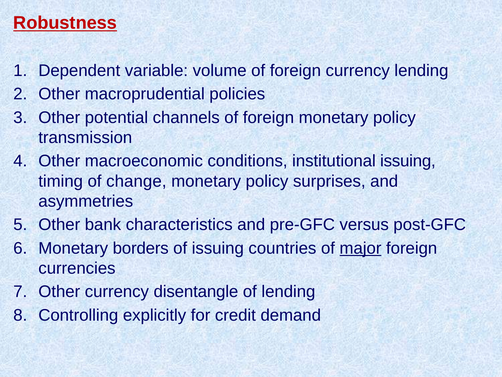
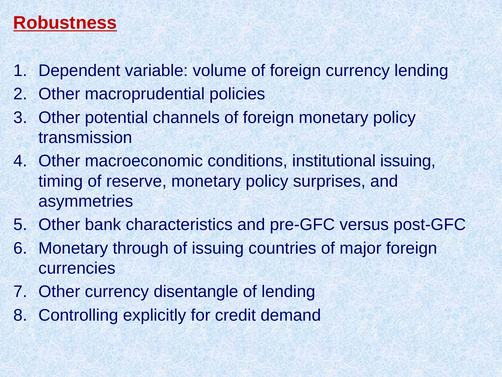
change: change -> reserve (136, 181)
borders: borders -> through (141, 248)
major underline: present -> none (361, 248)
